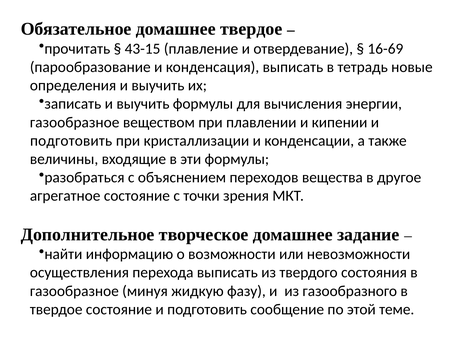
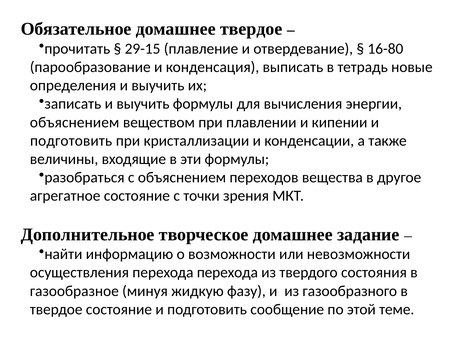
43-15: 43-15 -> 29-15 (143, 49)
16-69: 16-69 -> 16-80 (385, 49)
газообразное: газообразное -> объяснением (75, 122)
перехода выписать: выписать -> перехода (227, 272)
